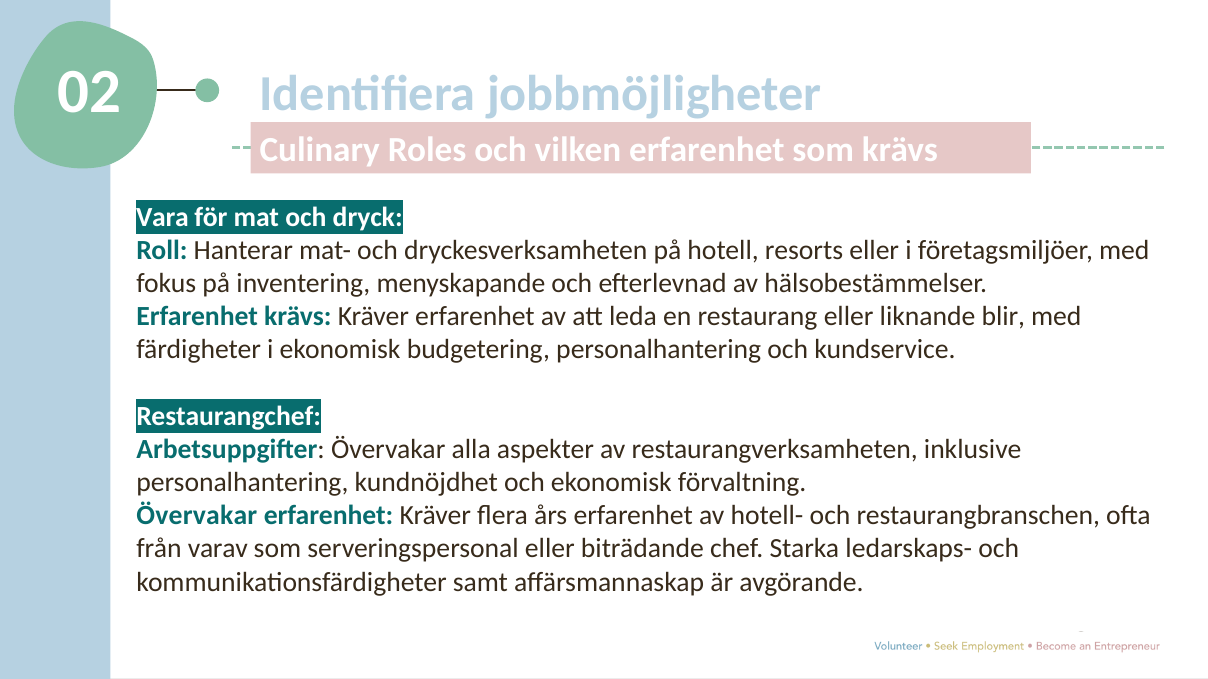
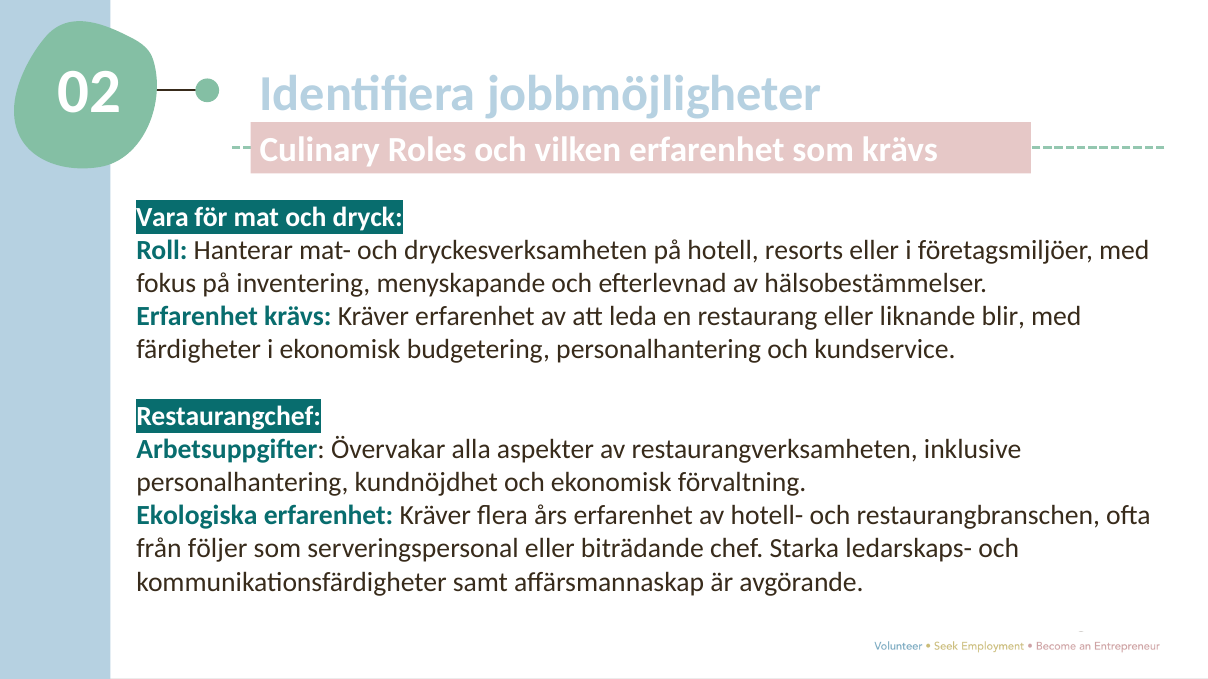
Övervakar: Övervakar -> Ekologiska (197, 516)
varav: varav -> följer (218, 549)
